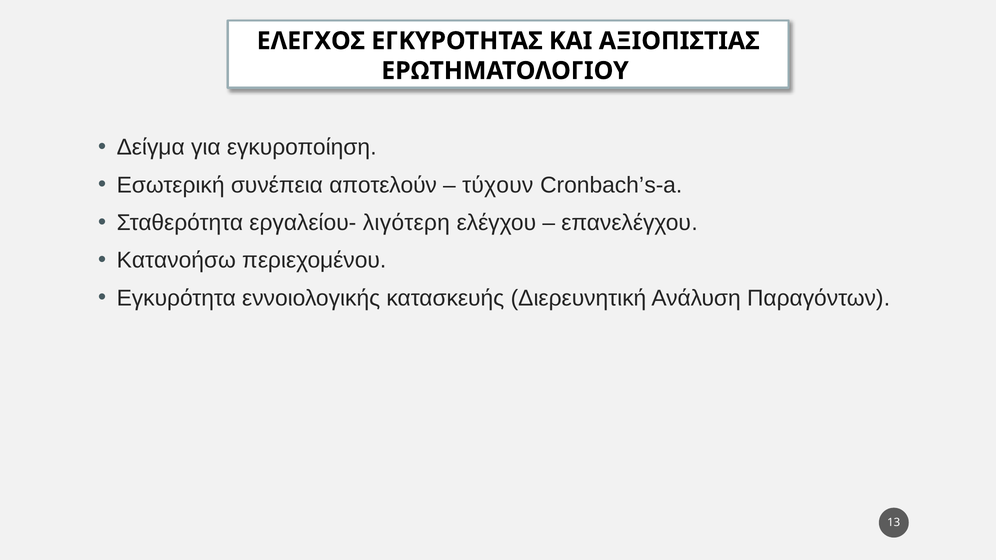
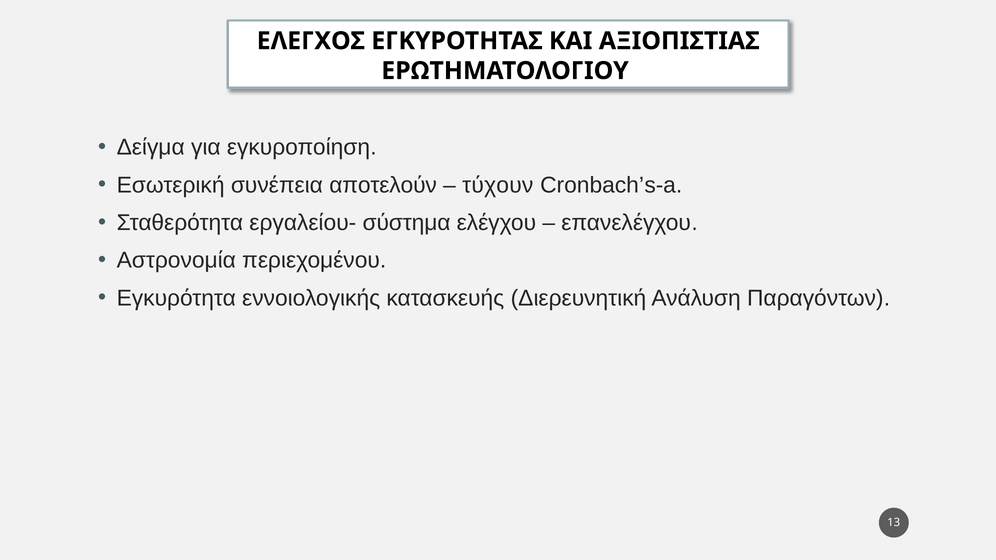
λιγότερη: λιγότερη -> σύστημα (407, 223)
Κατανοήσω: Κατανοήσω -> Αστρονομία (176, 261)
